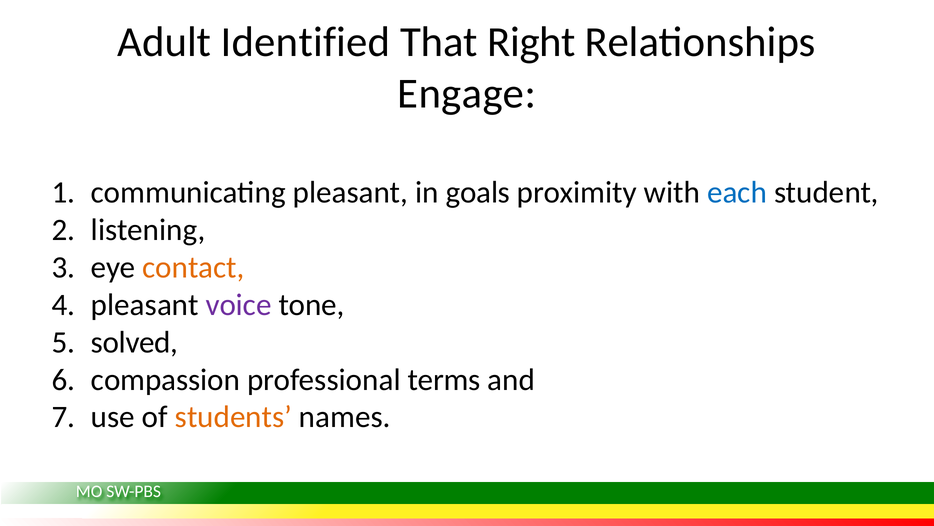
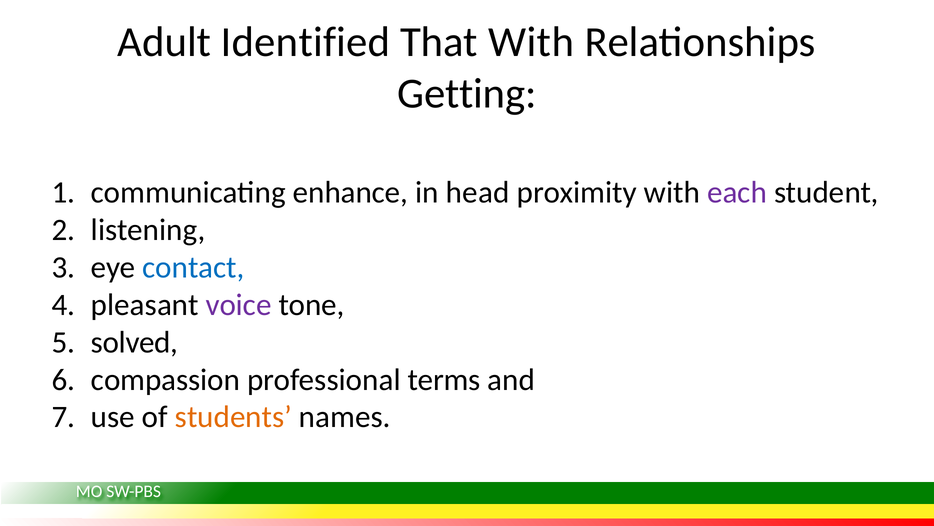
That Right: Right -> With (531, 42)
Engage: Engage -> Getting (467, 93)
communicating pleasant: pleasant -> enhance (351, 192)
goals: goals -> head (478, 192)
each colour: blue -> purple (737, 192)
contact colour: orange -> blue (193, 267)
